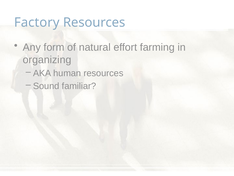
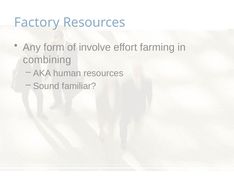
natural: natural -> involve (95, 47)
organizing: organizing -> combining (47, 60)
